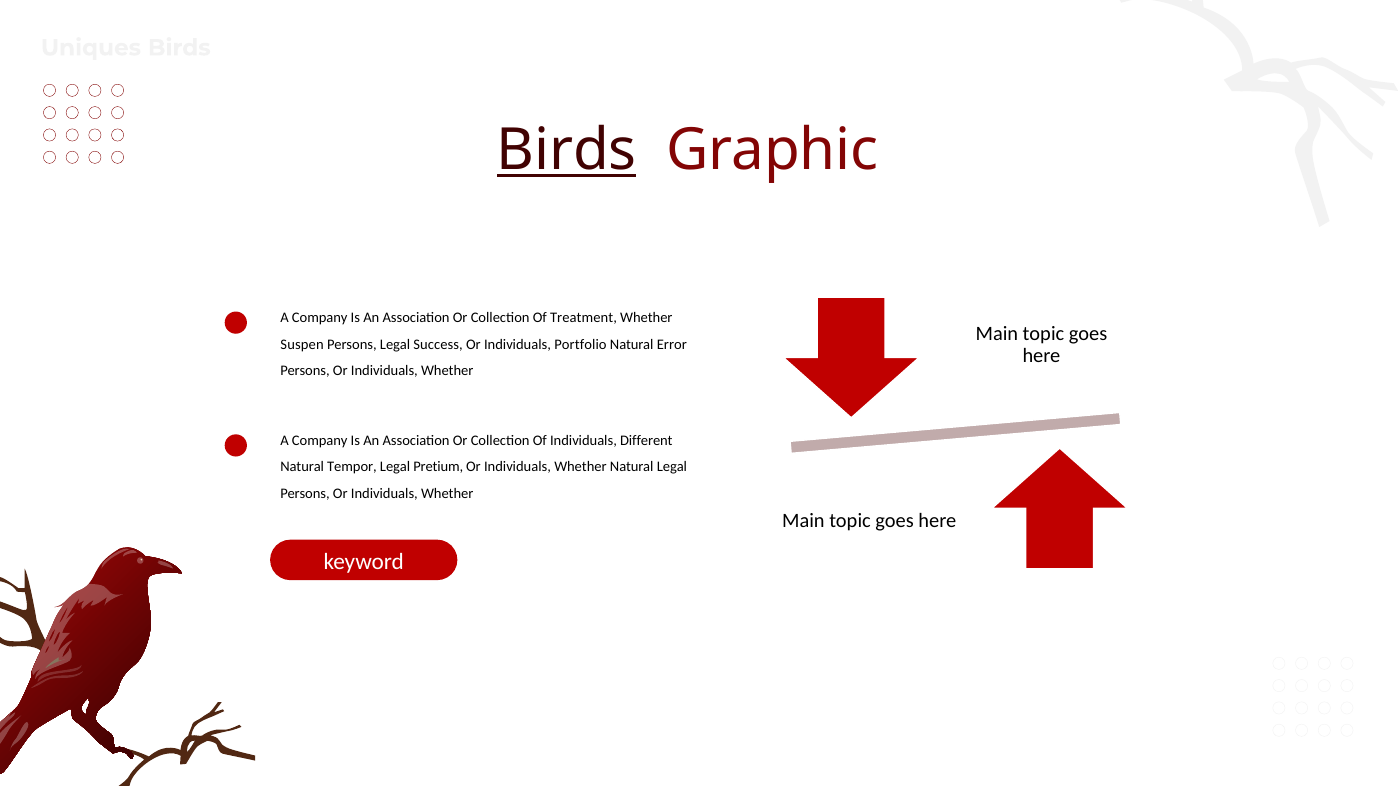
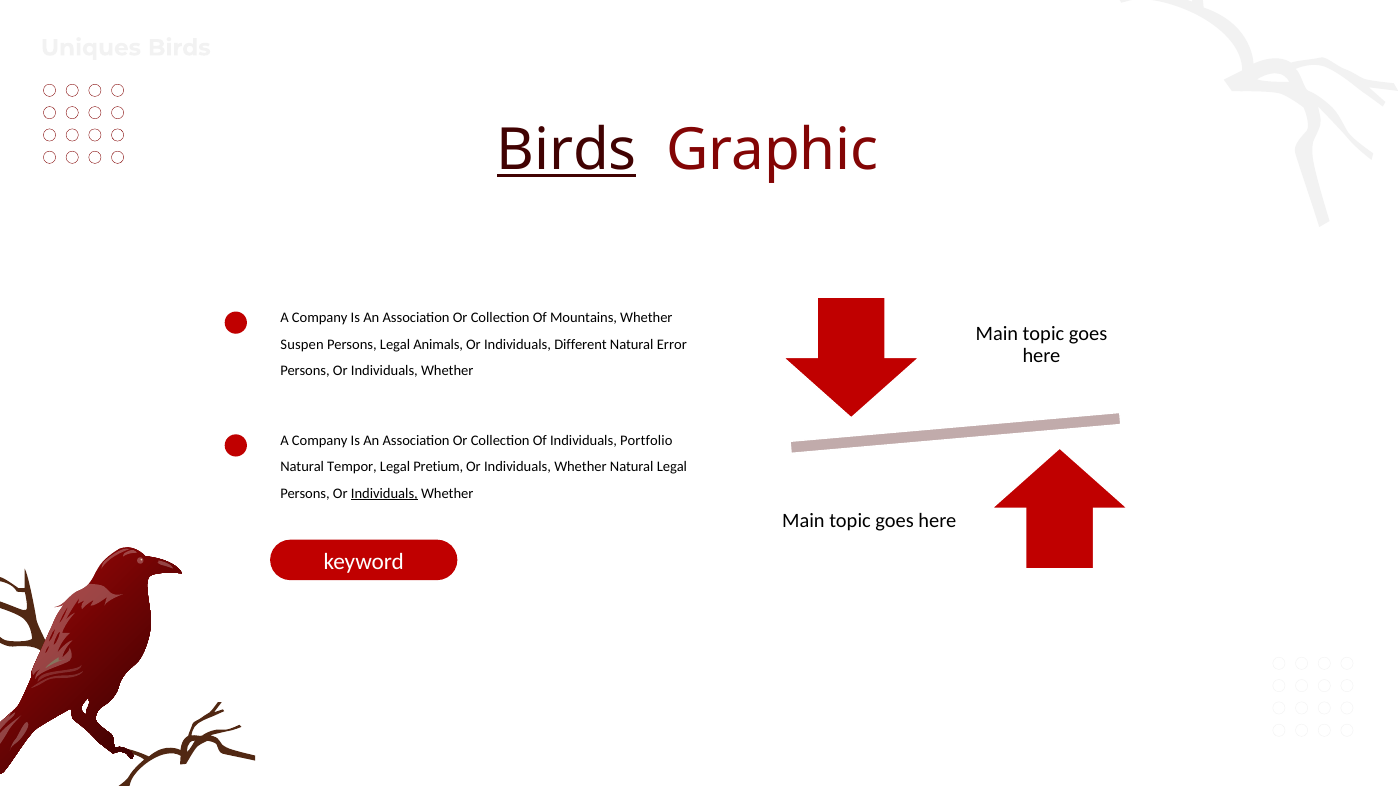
Treatment: Treatment -> Mountains (584, 318)
Success: Success -> Animals (438, 344)
Portfolio: Portfolio -> Different (581, 344)
Different: Different -> Portfolio (646, 441)
Individuals underline: none -> present (384, 494)
